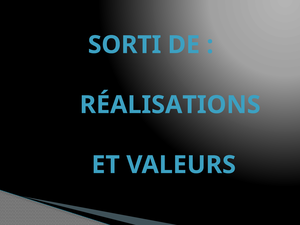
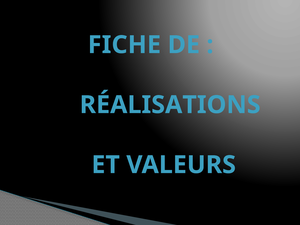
SORTI: SORTI -> FICHE (124, 45)
